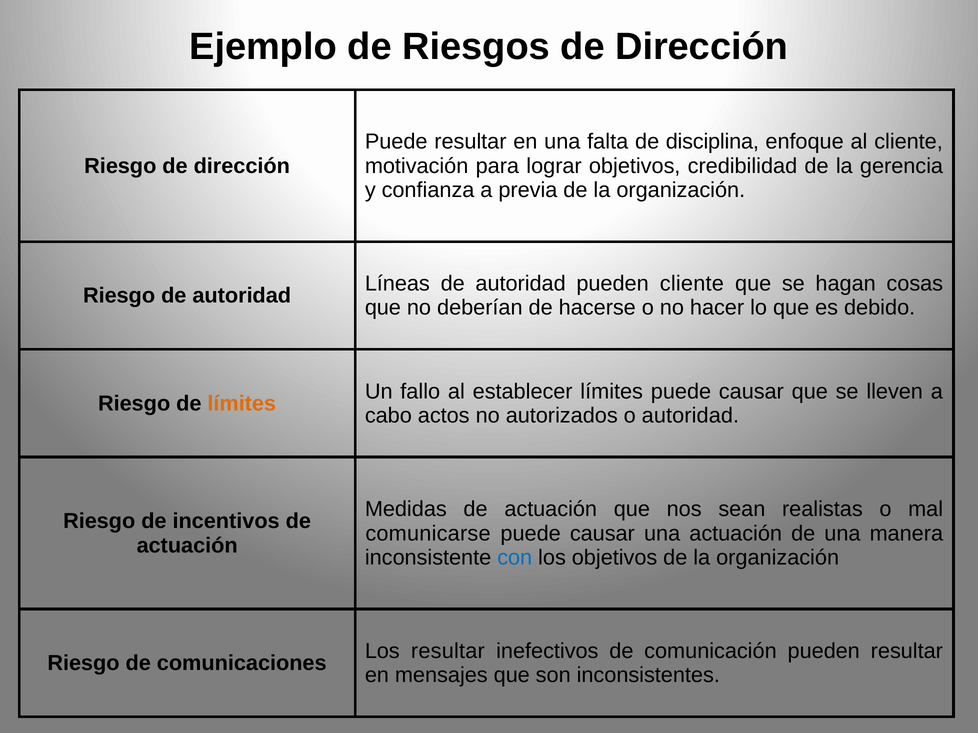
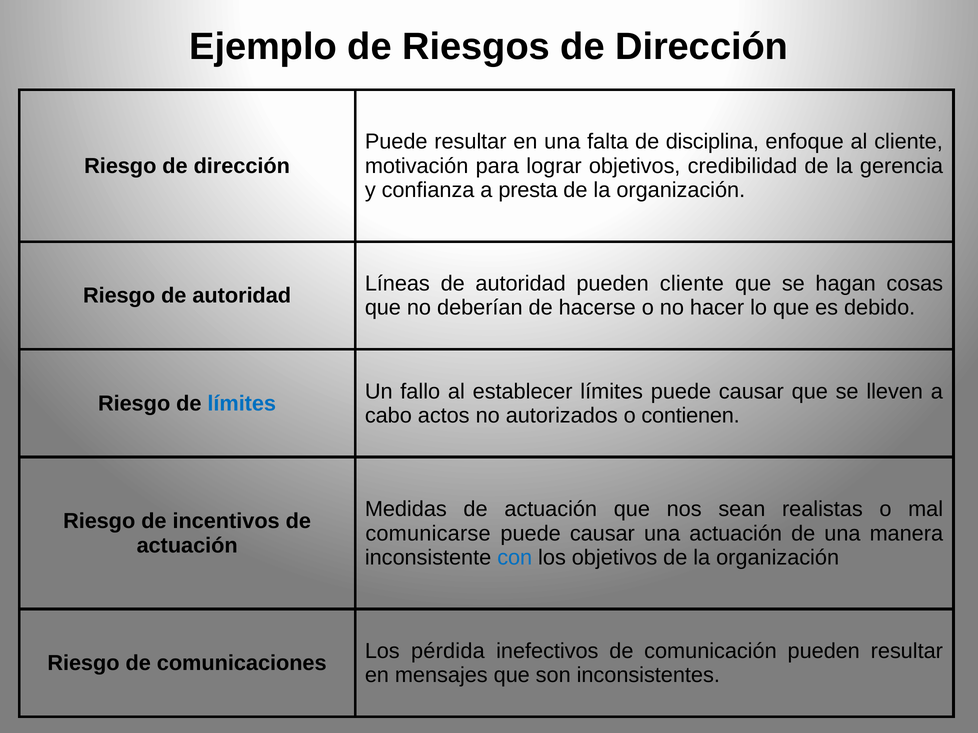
previa: previa -> presta (528, 190)
límites colour: orange -> blue (242, 404)
o autoridad: autoridad -> contienen (691, 416)
Los resultar: resultar -> pérdida (448, 652)
